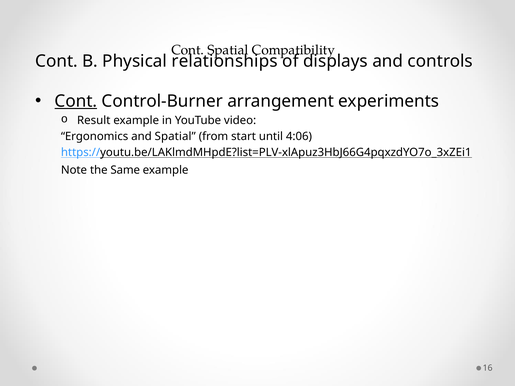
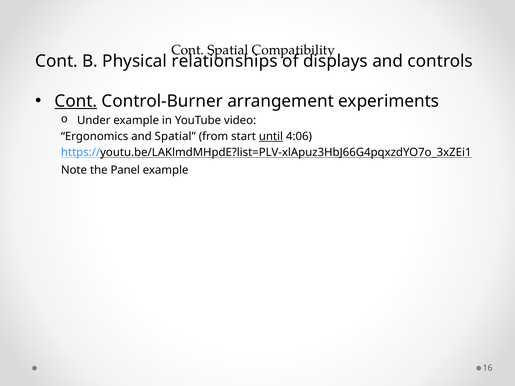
Result: Result -> Under (94, 120)
until underline: none -> present (271, 136)
Same: Same -> Panel (125, 170)
